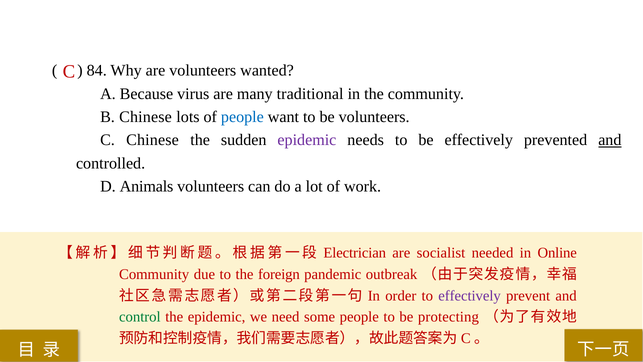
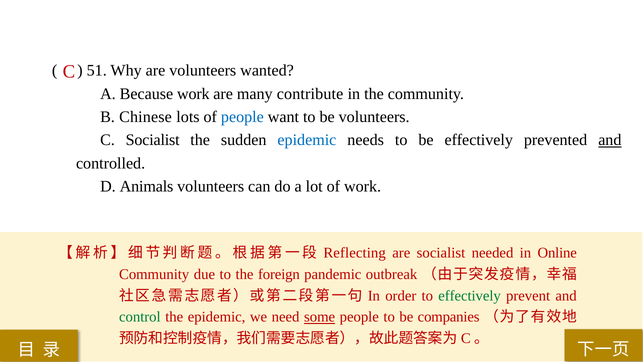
84: 84 -> 51 (97, 71)
Because virus: virus -> work (193, 94)
traditional: traditional -> contribute (310, 94)
C Chinese: Chinese -> Socialist (153, 140)
epidemic colour: purple -> blue (307, 140)
Electrician: Electrician -> Reflecting (355, 253)
effectively colour: purple -> green (470, 295)
some underline: none -> present (320, 317)
protecting: protecting -> companies (449, 317)
